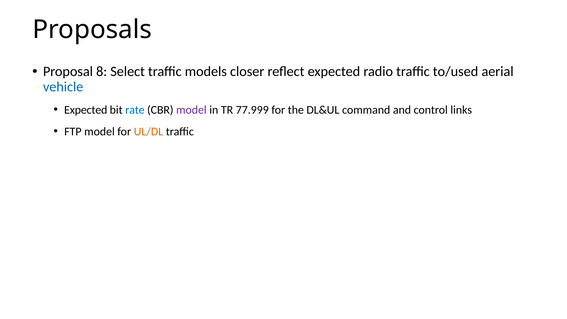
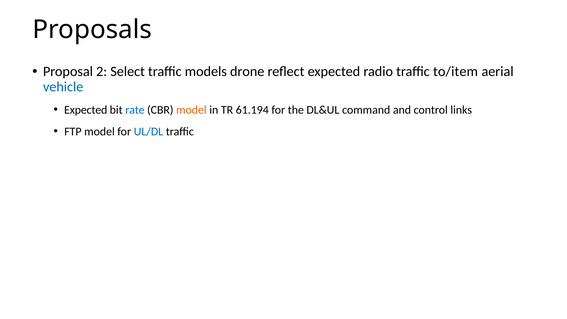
8: 8 -> 2 (102, 72)
closer: closer -> drone (247, 72)
to/used: to/used -> to/item (456, 72)
model colour: purple -> orange (191, 110)
77.999: 77.999 -> 61.194 (252, 110)
UL/DL colour: orange -> blue (148, 131)
